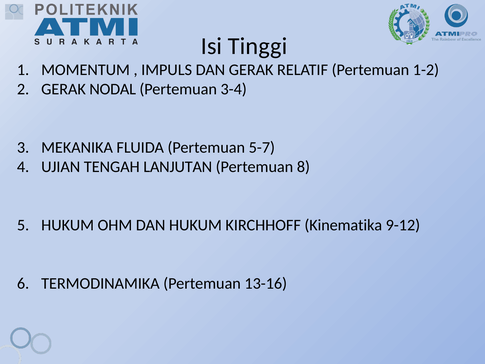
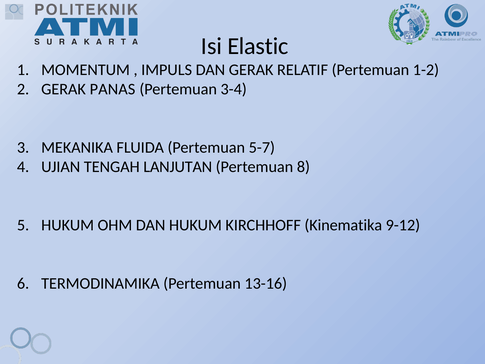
Tinggi: Tinggi -> Elastic (258, 46)
NODAL: NODAL -> PANAS (113, 89)
